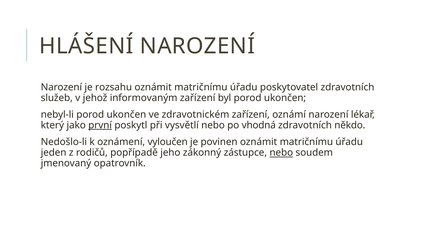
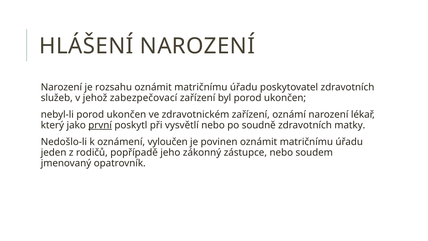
informovaným: informovaným -> zabezpečovací (144, 98)
vhodná: vhodná -> soudně (259, 125)
někdo: někdo -> matky (350, 125)
nebo underline: present -> none (281, 153)
